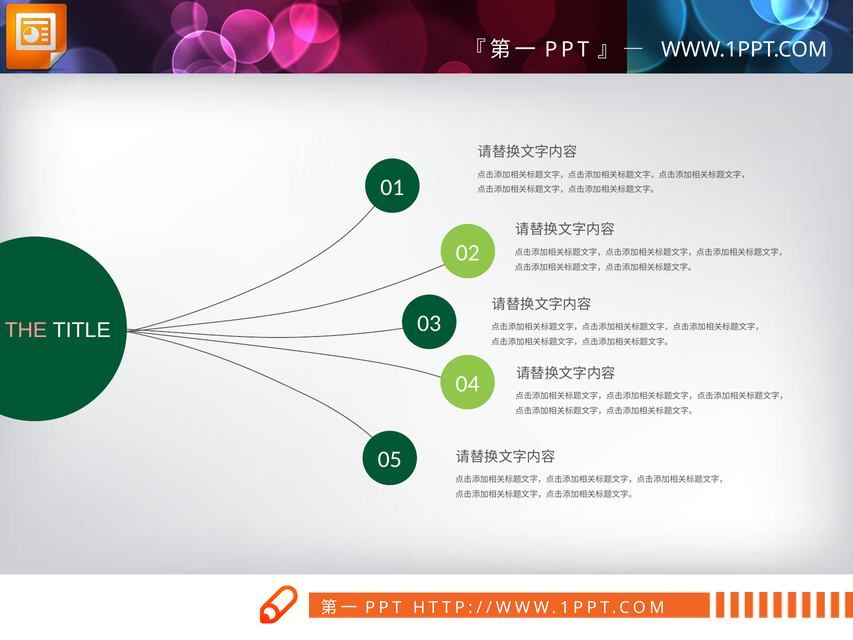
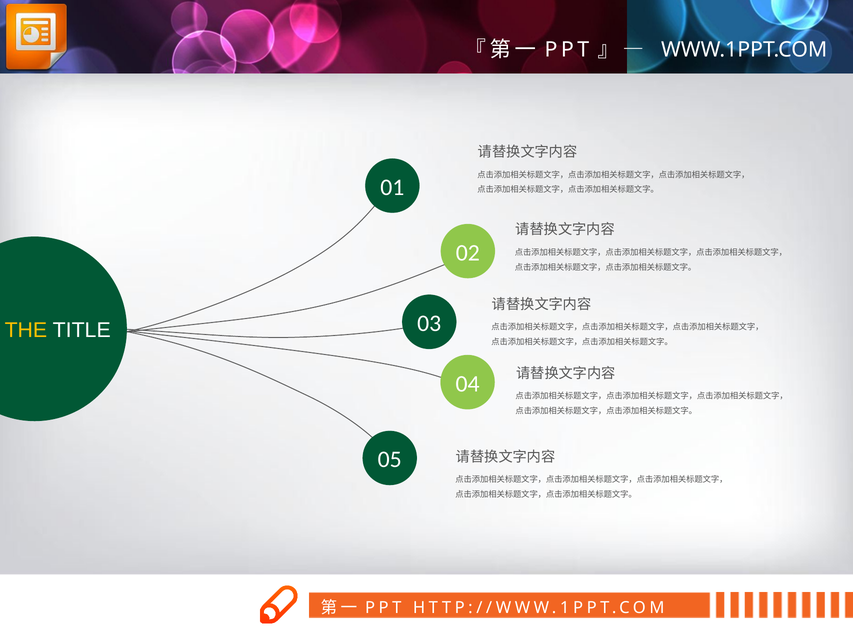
THE colour: pink -> yellow (26, 330)
